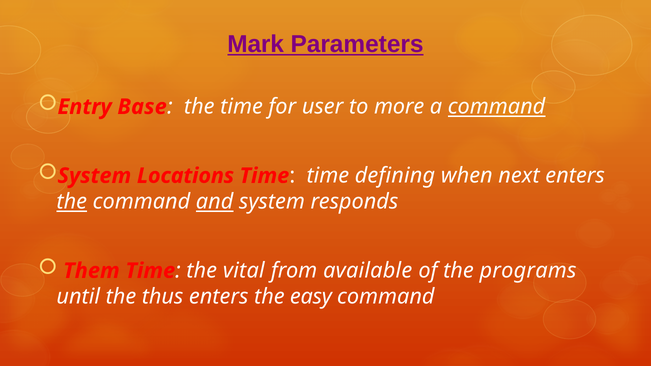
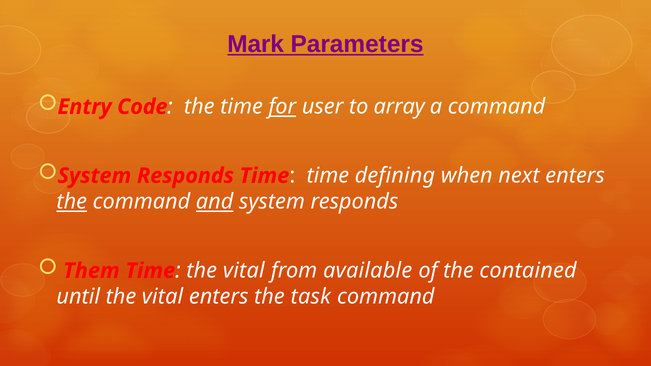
Base: Base -> Code (142, 107)
for underline: none -> present (282, 107)
more: more -> array (399, 107)
command underline: present -> none (497, 107)
Locations: Locations -> Responds (185, 176)
programs: programs -> contained (528, 271)
until the thus: thus -> vital (163, 297)
easy: easy -> task (311, 297)
